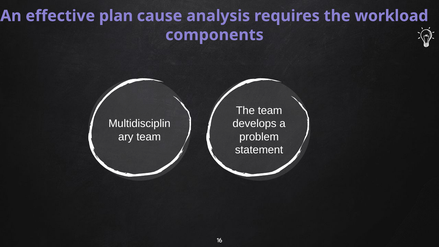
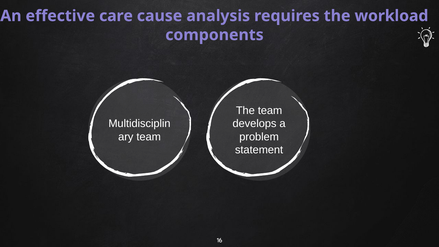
plan: plan -> care (116, 16)
